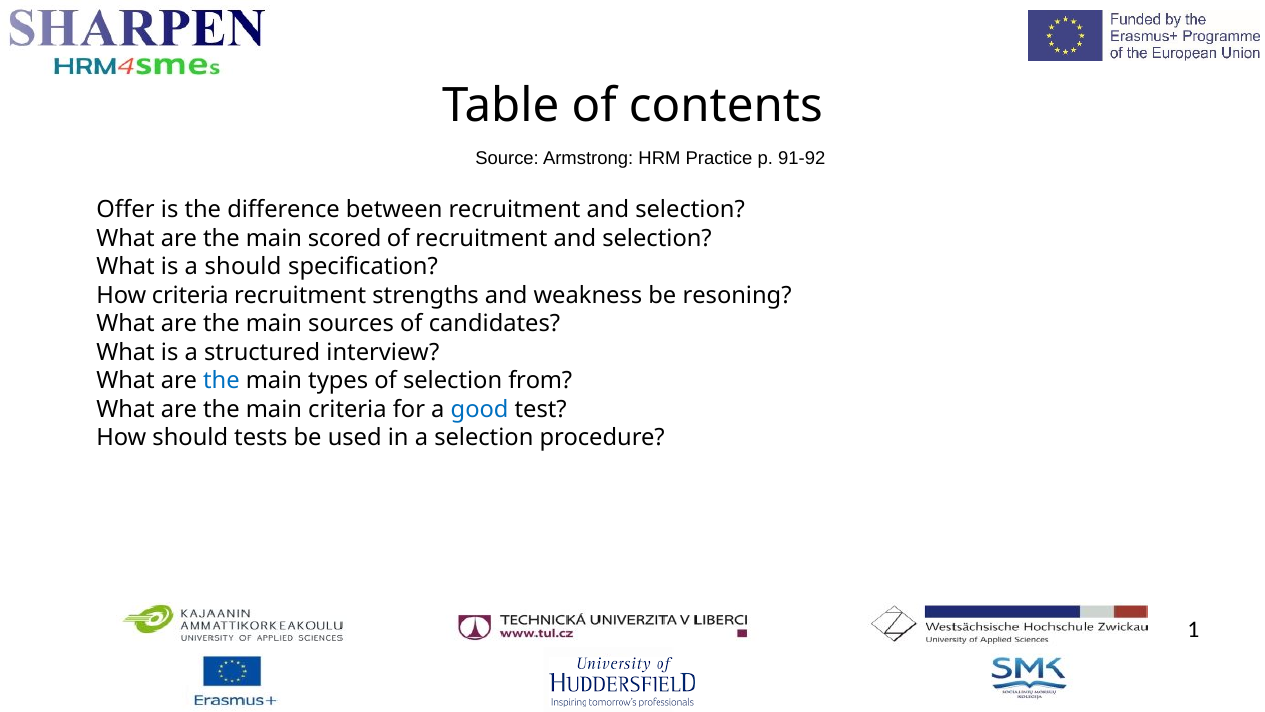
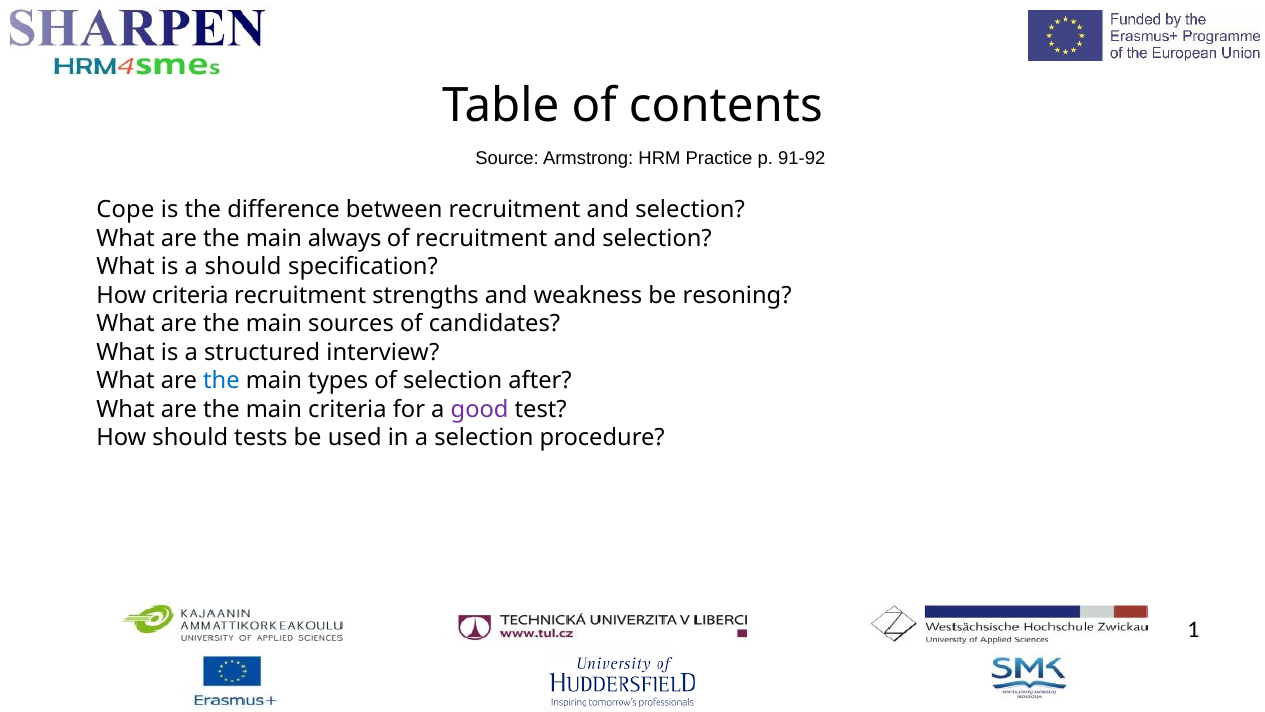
Offer: Offer -> Cope (125, 210)
scored: scored -> always (345, 238)
from: from -> after (540, 381)
good colour: blue -> purple (480, 409)
